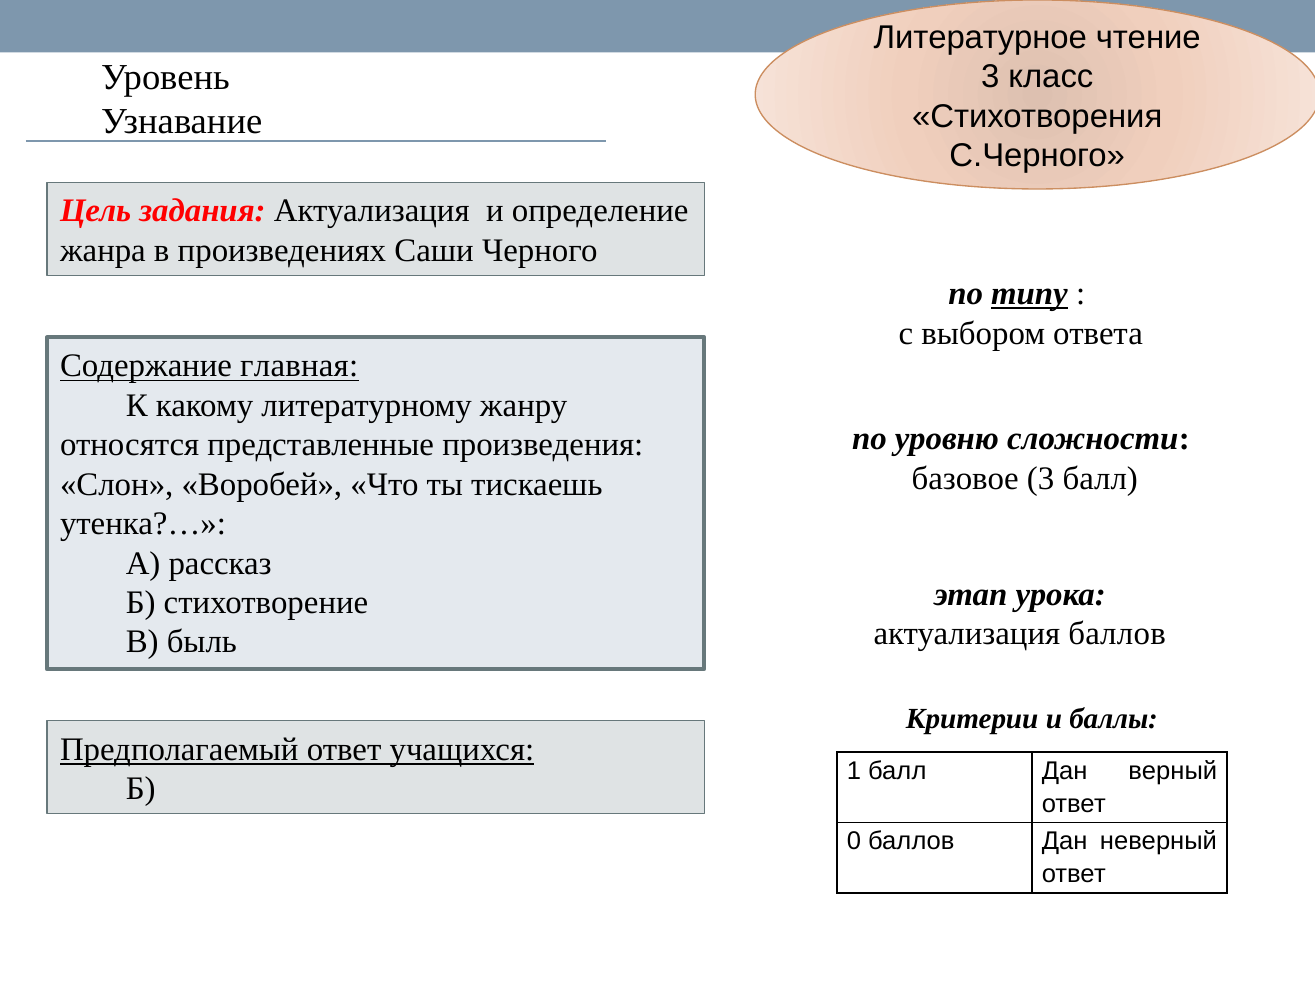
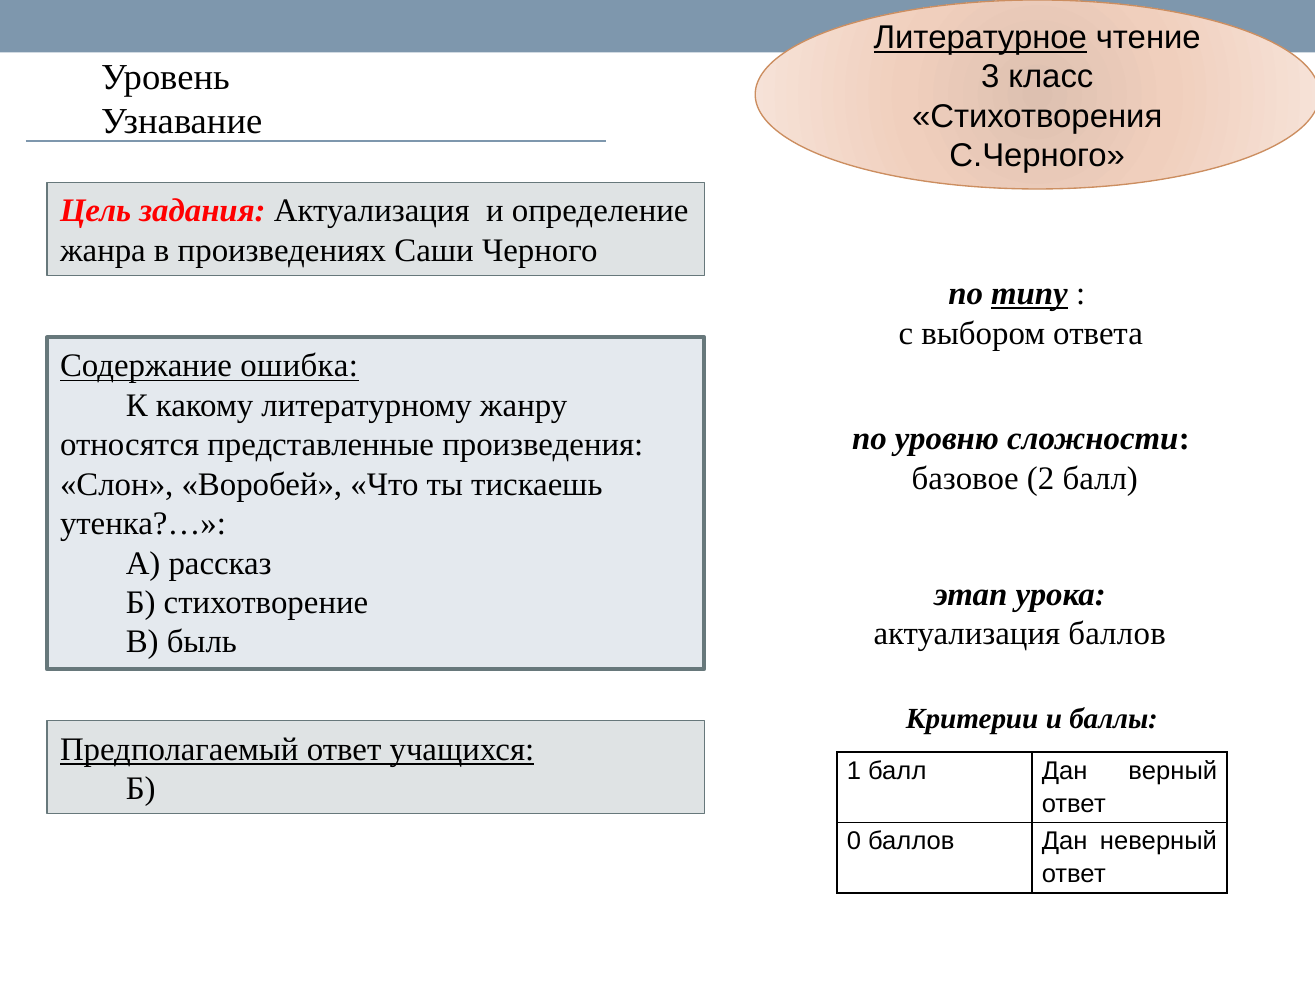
Литературное underline: none -> present (980, 38)
главная: главная -> ошибка (299, 366)
базовое 3: 3 -> 2 (1041, 479)
